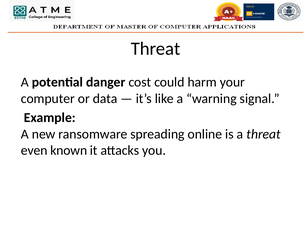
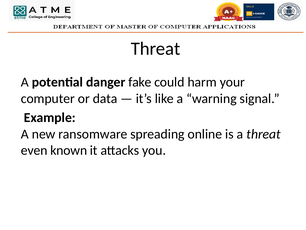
cost: cost -> fake (140, 82)
